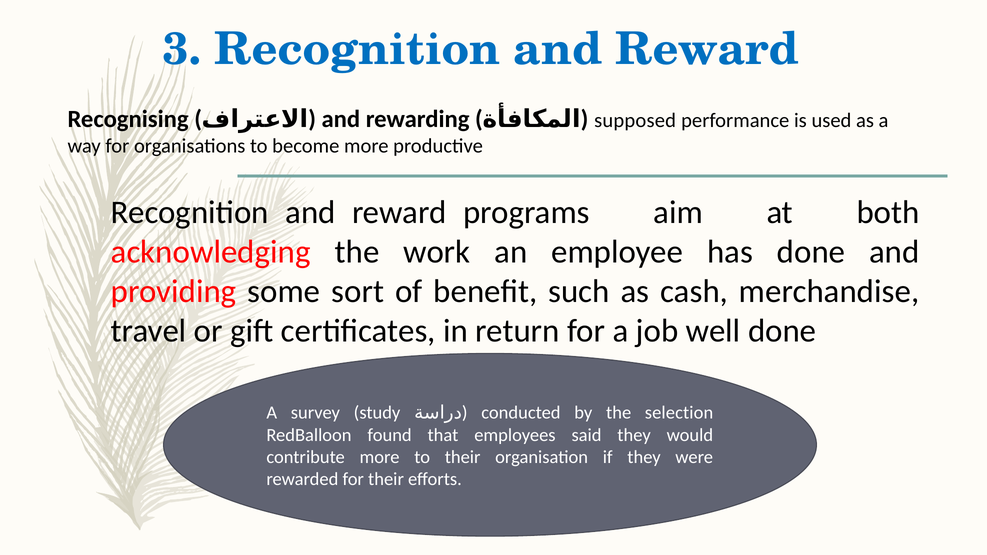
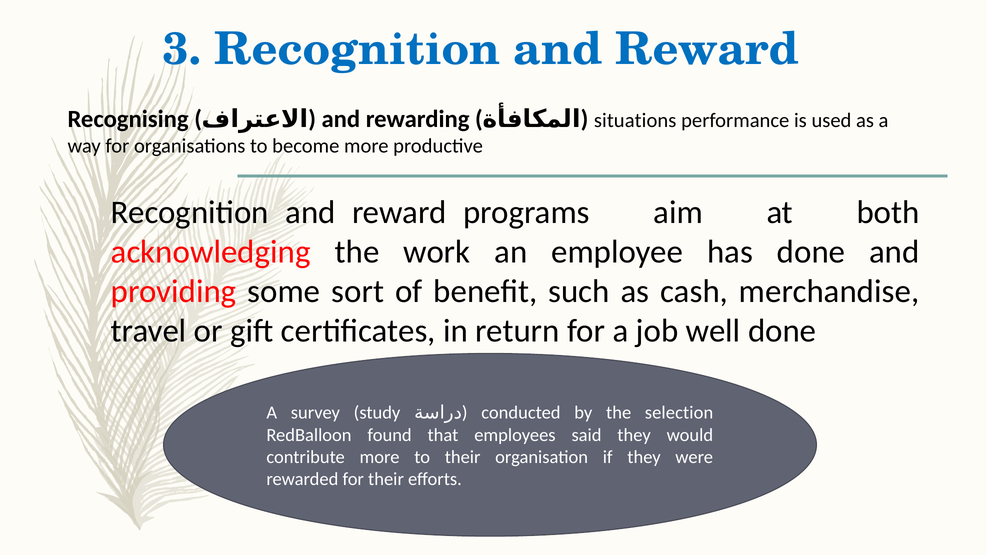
supposed: supposed -> situations (635, 121)
